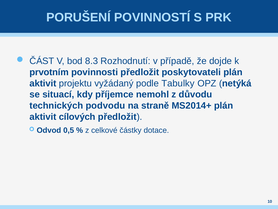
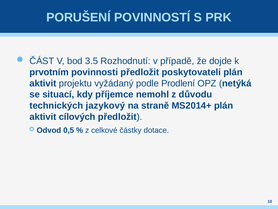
8.3: 8.3 -> 3.5 (92, 61)
Tabulky: Tabulky -> Prodlení (178, 83)
podvodu: podvodu -> jazykový (105, 105)
